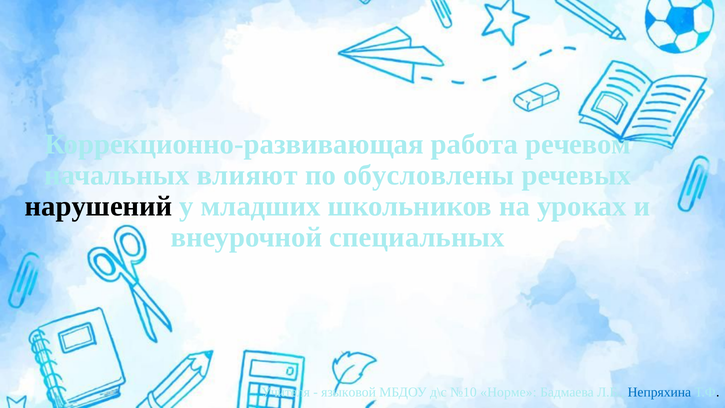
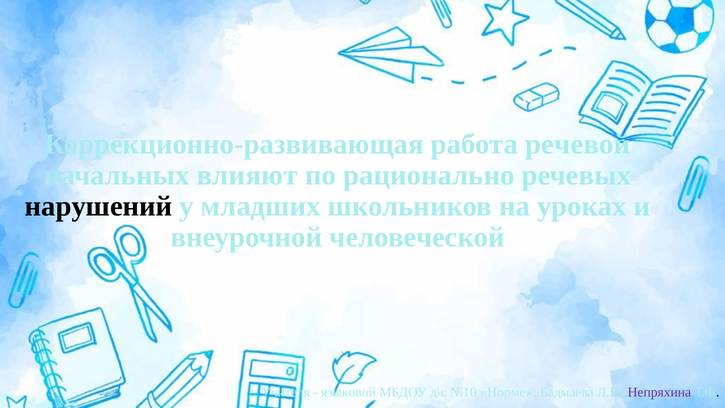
речевом: речевом -> речевой (578, 144)
обусловлены: обусловлены -> рационально (429, 175)
специальных: специальных -> человеческой (417, 237)
Непряхина colour: blue -> purple (659, 392)
